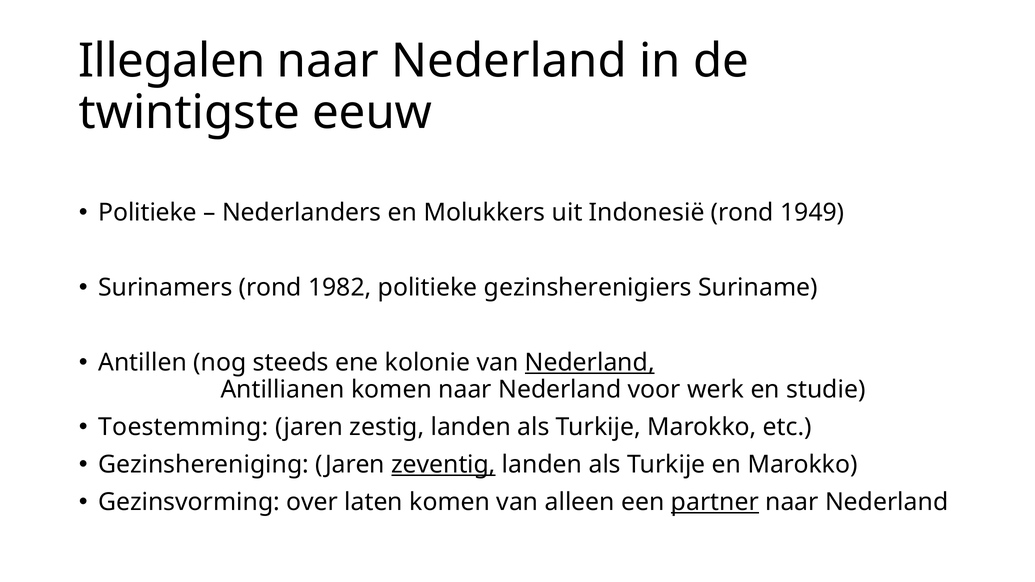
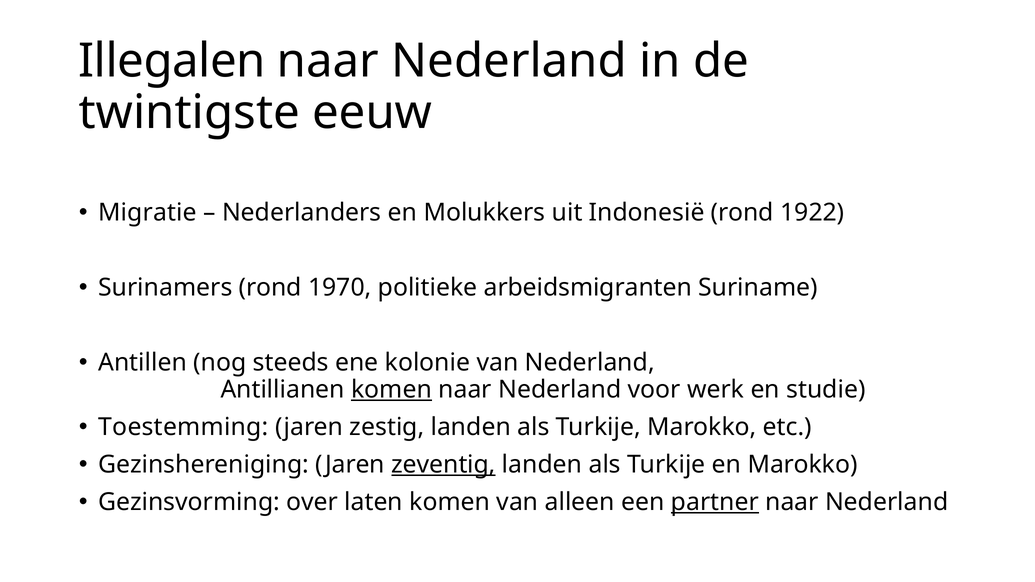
Politieke: Politieke -> Migratie (147, 213)
1949: 1949 -> 1922 (812, 213)
1982: 1982 -> 1970 (340, 288)
gezinsherenigiers: gezinsherenigiers -> arbeidsmigranten (588, 288)
Nederland underline: present -> none (590, 363)
komen underline: none -> present (392, 390)
